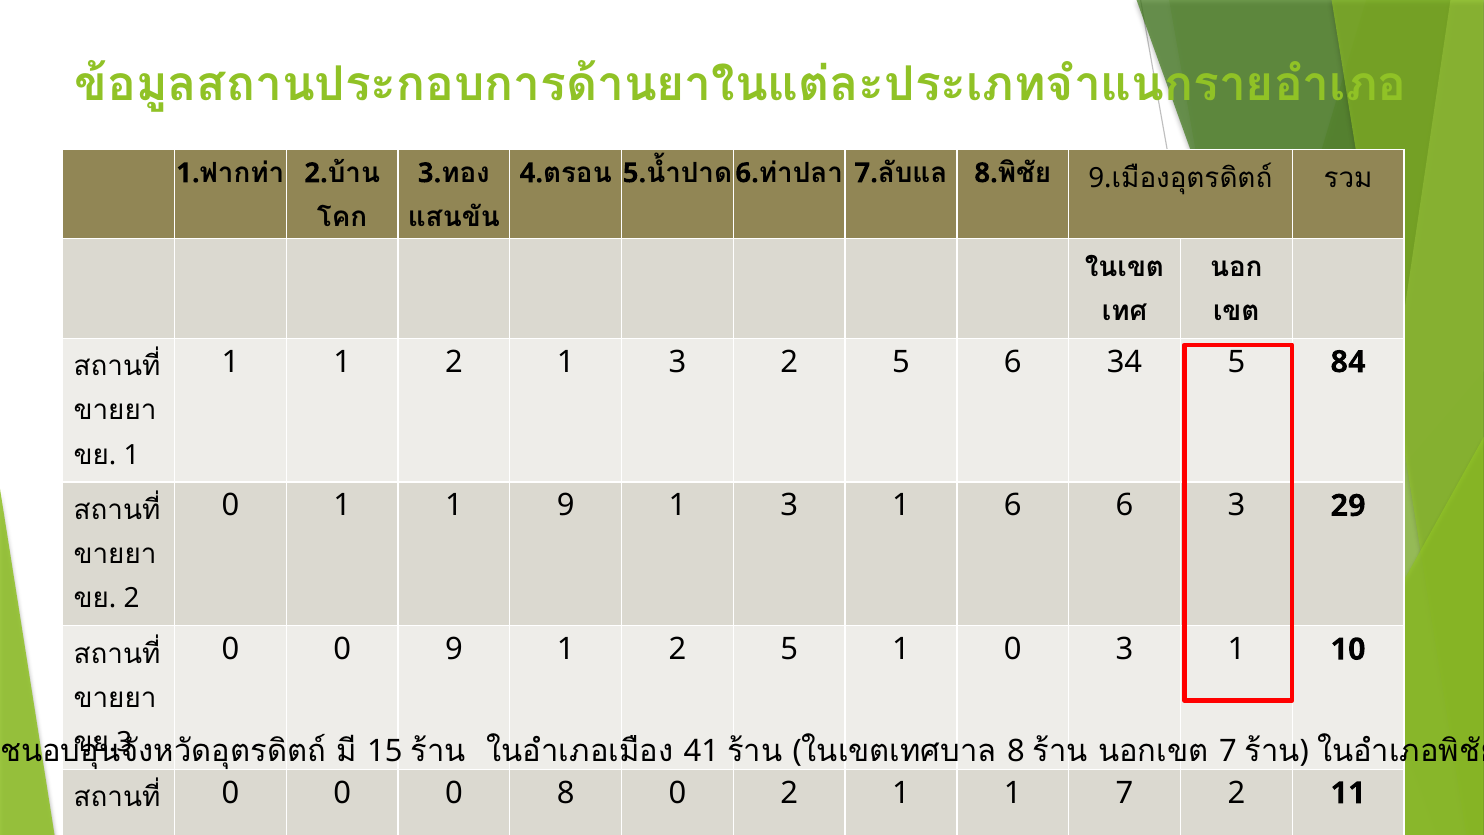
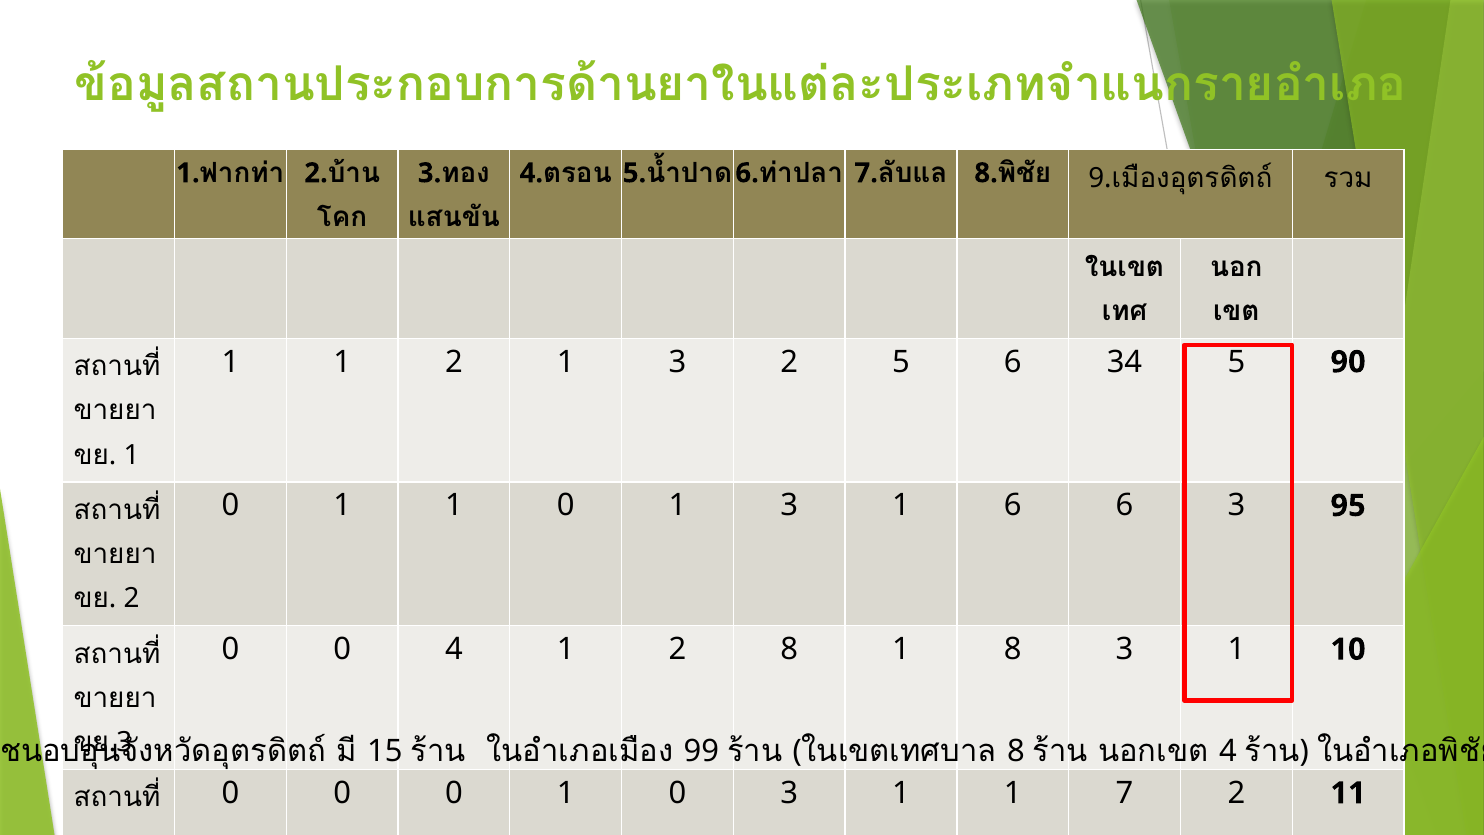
84: 84 -> 90 (1348, 362)
1 1 9: 9 -> 0 (566, 506)
29: 29 -> 95 (1348, 506)
0 0 9: 9 -> 4 (454, 649)
1 2 5: 5 -> 8 (789, 649)
1 0: 0 -> 8 (1013, 649)
41: 41 -> 99 (701, 751)
7: 7 -> 4 (1228, 751)
8: 8 -> 1 (566, 793)
0 2: 2 -> 3 (789, 793)
